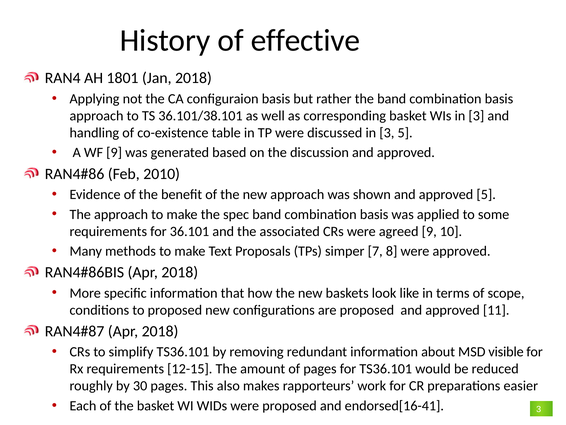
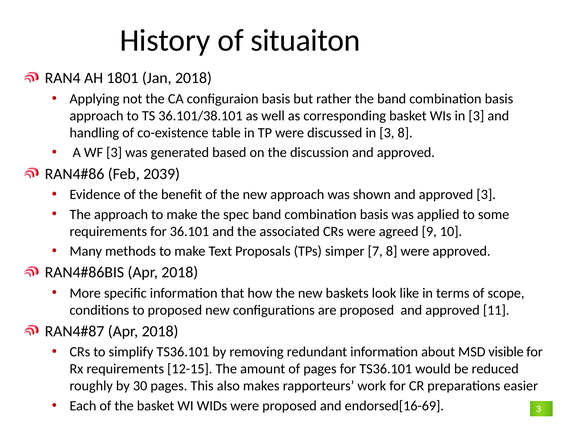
effective: effective -> situaiton (305, 40)
3 5: 5 -> 8 (405, 133)
WF 9: 9 -> 3 (114, 152)
2010: 2010 -> 2039 (162, 174)
approved 5: 5 -> 3 (486, 194)
endorsed[16-41: endorsed[16-41 -> endorsed[16-69 (394, 405)
